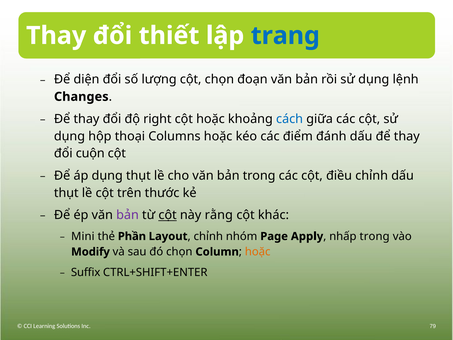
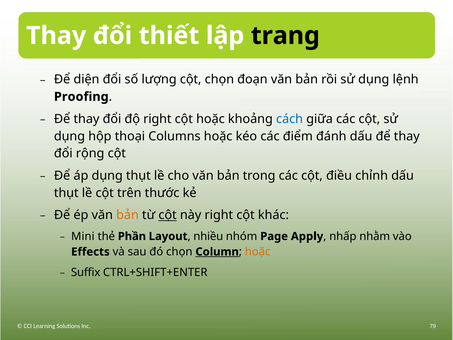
trang colour: blue -> black (285, 36)
Changes: Changes -> Proofing (81, 97)
cuộn: cuộn -> rộng (90, 153)
bản colour: purple -> orange (127, 215)
này rằng: rằng -> right (219, 215)
chỉnh: chỉnh -> nhiều (208, 236)
nhấp trong: trong -> nhằm (375, 236)
Modify: Modify -> Effects (90, 252)
Column underline: none -> present (217, 252)
